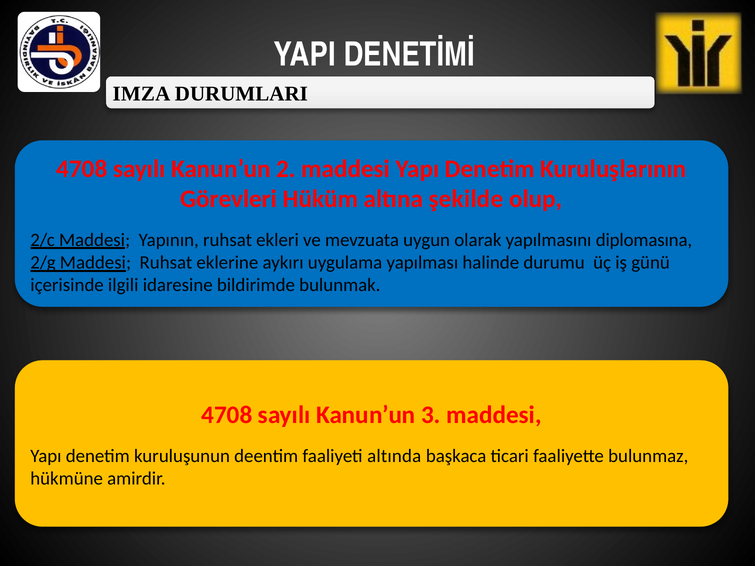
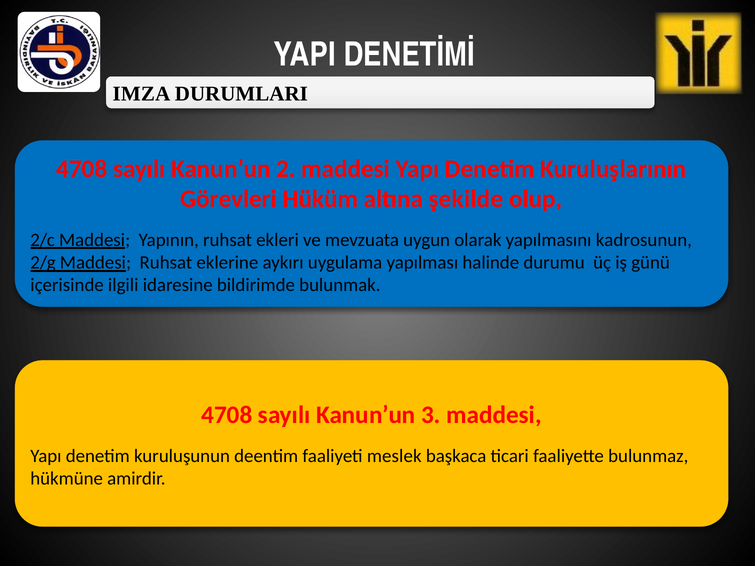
diplomasına: diplomasına -> kadrosunun (644, 240)
altında: altında -> meslek (394, 456)
